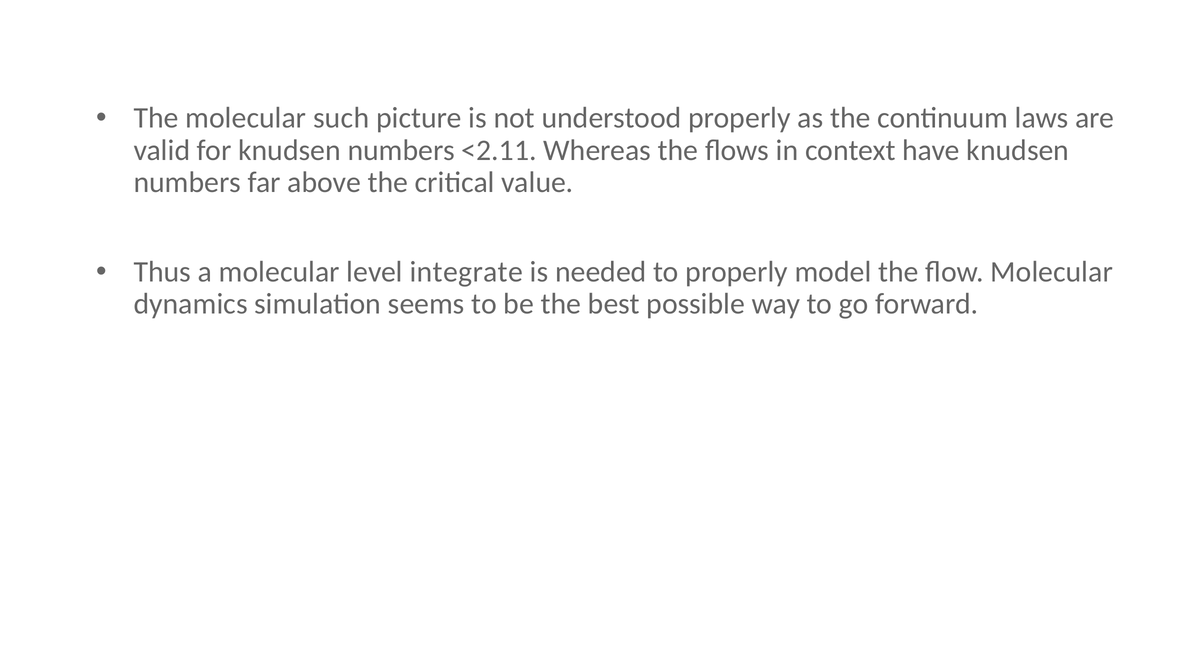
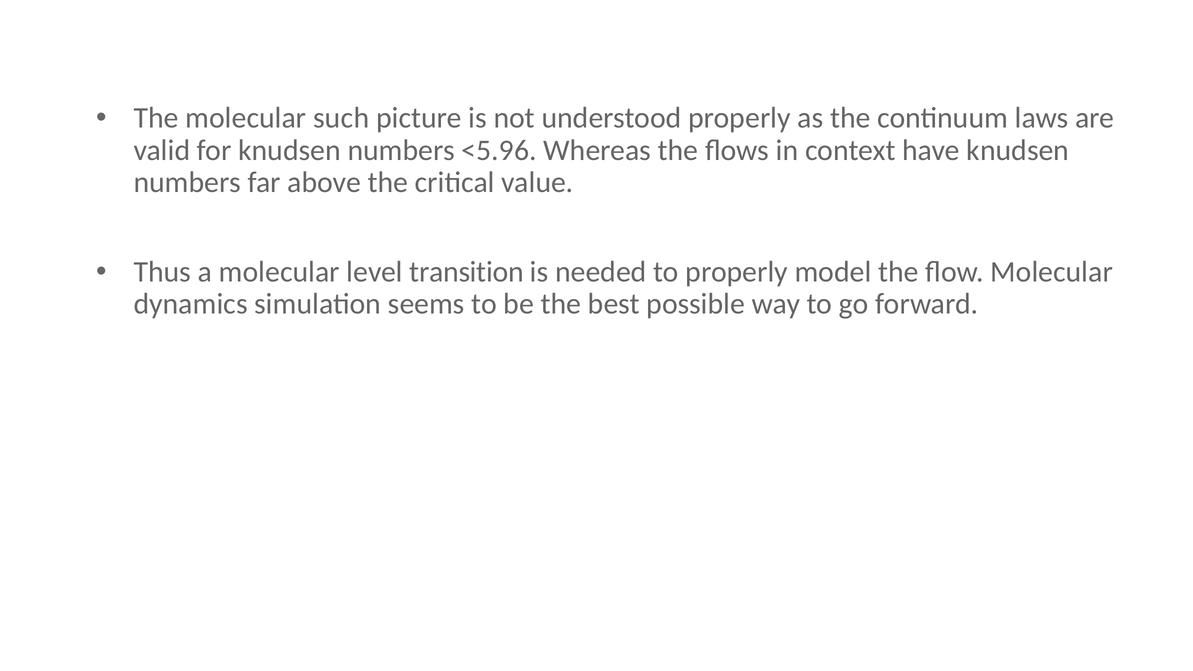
<2.11: <2.11 -> <5.96 (499, 150)
integrate: integrate -> transition (467, 272)
